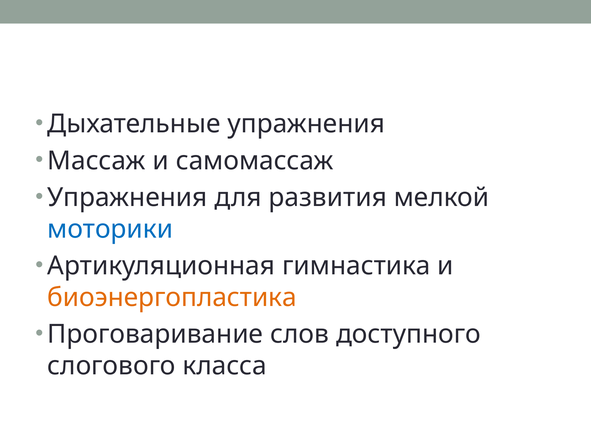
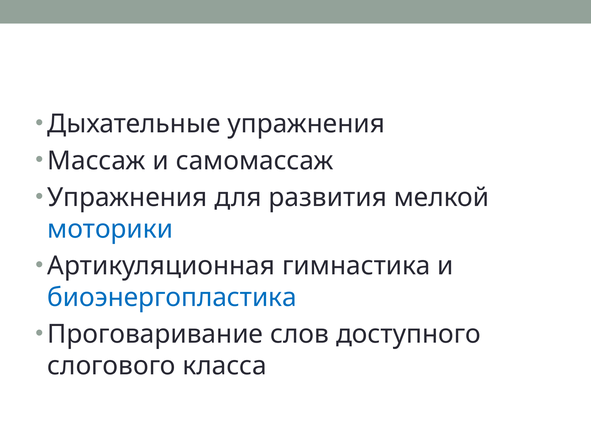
биоэнергопластика colour: orange -> blue (172, 298)
